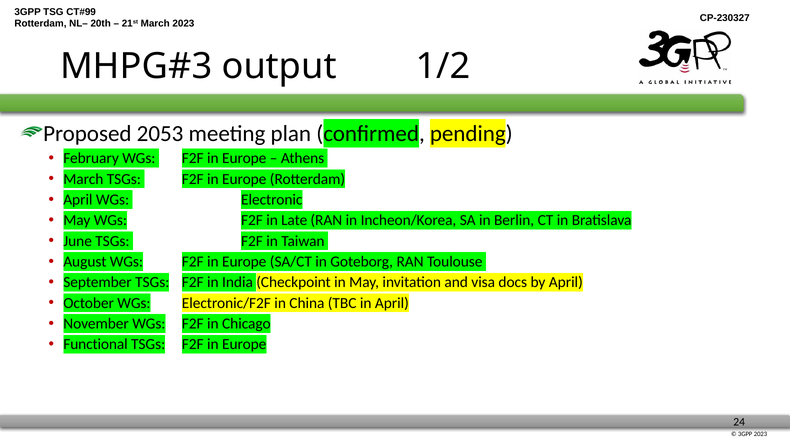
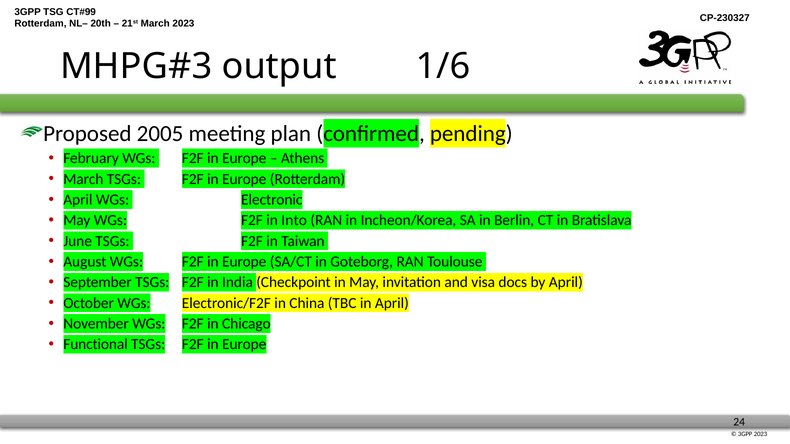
1/2: 1/2 -> 1/6 (443, 66)
2053: 2053 -> 2005 (160, 134)
Late: Late -> Into (294, 221)
